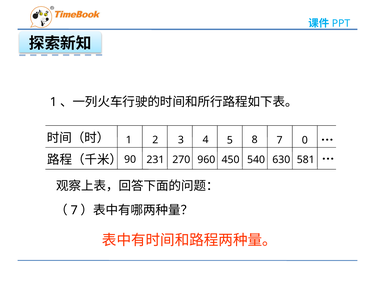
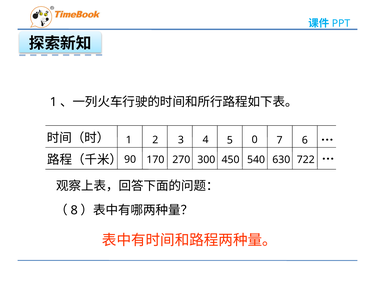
8: 8 -> 0 (255, 140)
0: 0 -> 6 (305, 140)
231: 231 -> 170 (155, 160)
960: 960 -> 300 (206, 160)
581: 581 -> 722 (306, 160)
7: 7 -> 8 (74, 210)
